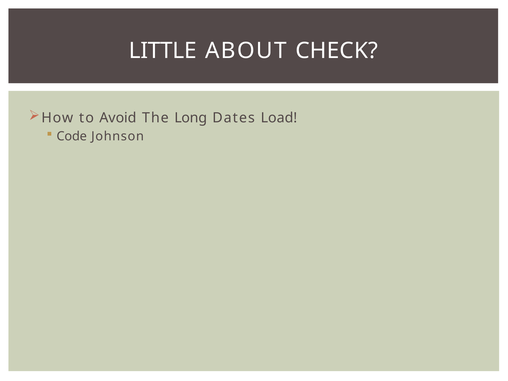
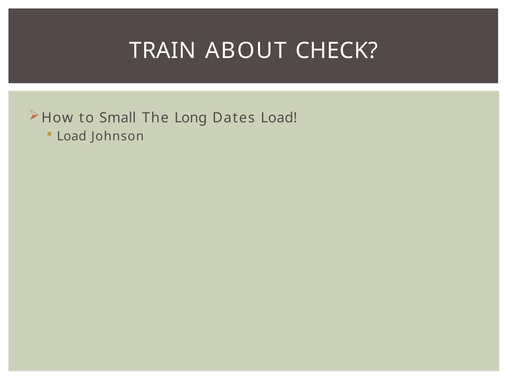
LITTLE: LITTLE -> TRAIN (163, 51)
Avoid: Avoid -> Small (118, 118)
Code: Code -> Load (72, 136)
